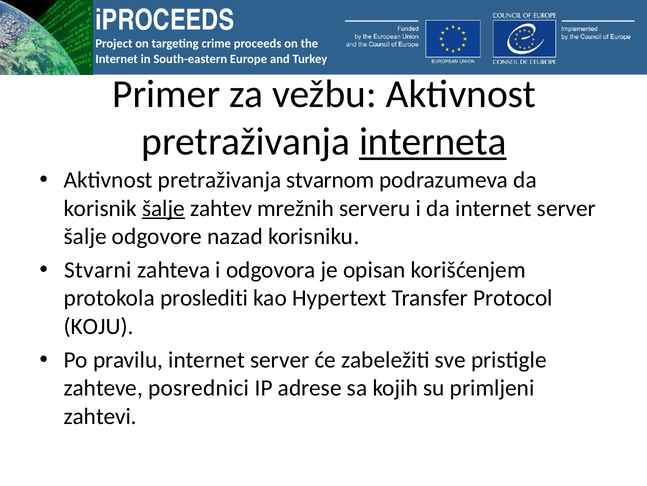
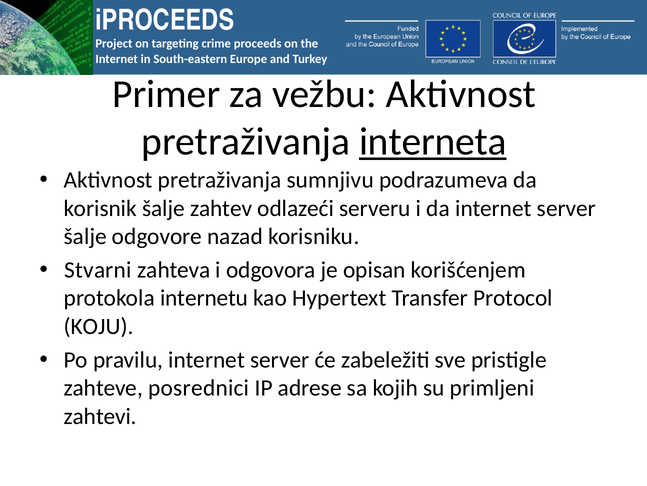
stvarnom: stvarnom -> sumnjivu (330, 180)
šalje underline: present -> none (164, 208)
mrežnih: mrežnih -> odlazeći (296, 208)
proslediti: proslediti -> internetu (204, 298)
